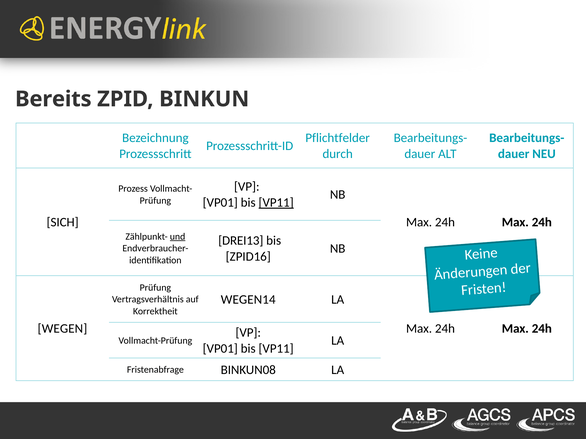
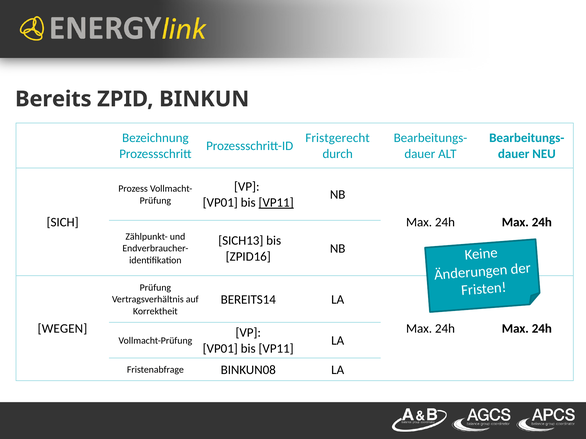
Pflichtfelder: Pflichtfelder -> Fristgerecht (338, 138)
und underline: present -> none (178, 237)
DREI13: DREI13 -> SICH13 (241, 241)
WEGEN14: WEGEN14 -> BEREITS14 (248, 300)
